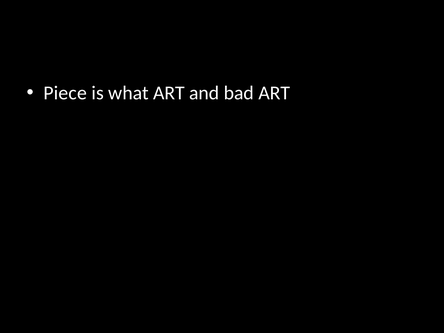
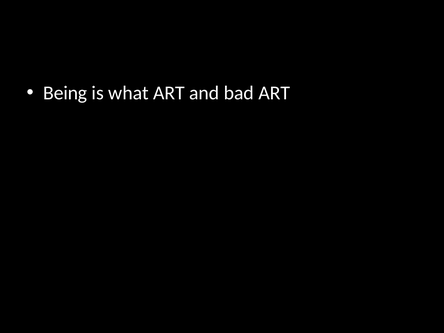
Piece: Piece -> Being (65, 93)
